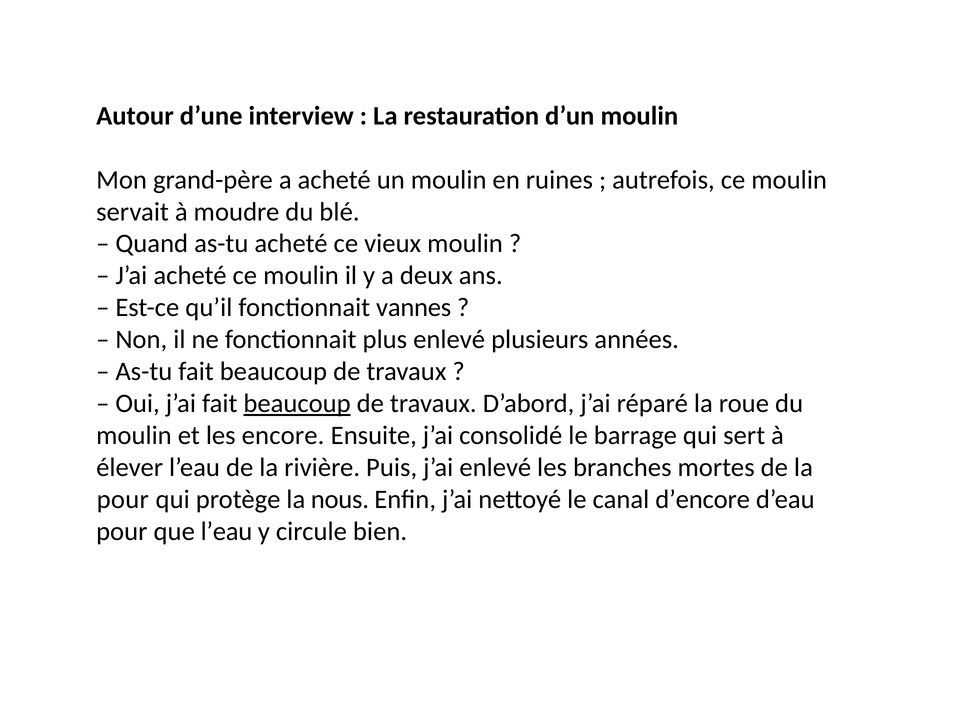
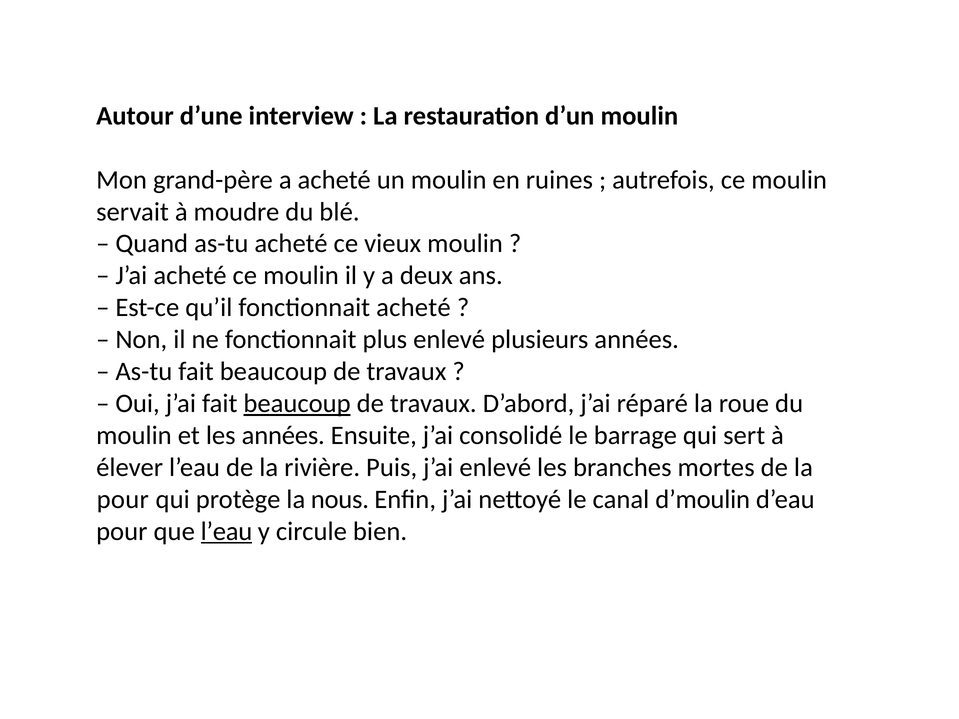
fonctionnait vannes: vannes -> acheté (413, 308)
les encore: encore -> années (283, 436)
d’encore: d’encore -> d’moulin (703, 500)
l’eau underline: none -> present (226, 532)
